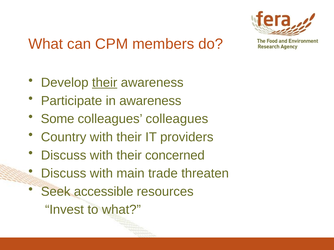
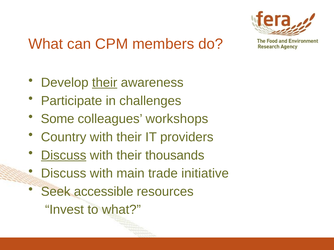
in awareness: awareness -> challenges (150, 101)
colleagues colleagues: colleagues -> workshops (177, 119)
Discuss underline: none -> present (64, 156)
concerned: concerned -> thousands (175, 156)
threaten: threaten -> initiative (205, 174)
